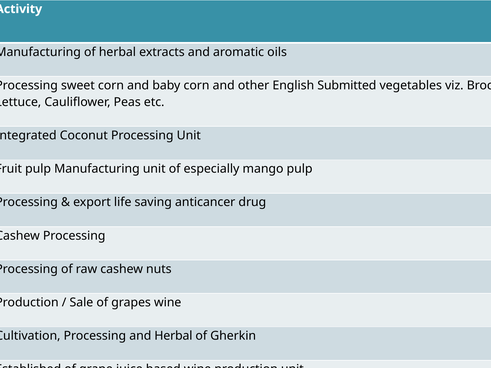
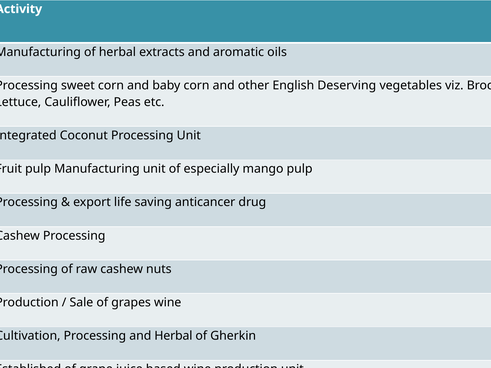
Submitted: Submitted -> Deserving (347, 85)
